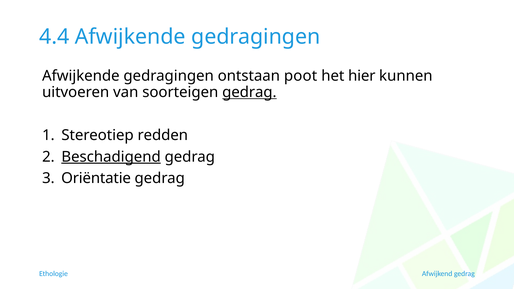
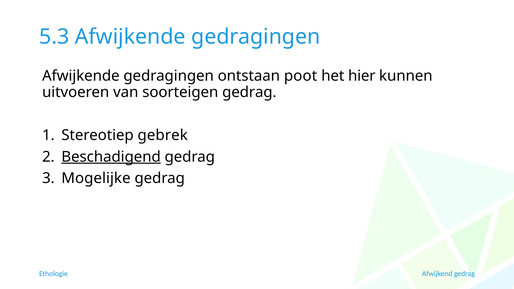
4.4: 4.4 -> 5.3 (54, 37)
gedrag underline: present -> none (249, 92)
redden: redden -> gebrek (163, 135)
Oriëntatie: Oriëntatie -> Mogelijke (96, 178)
